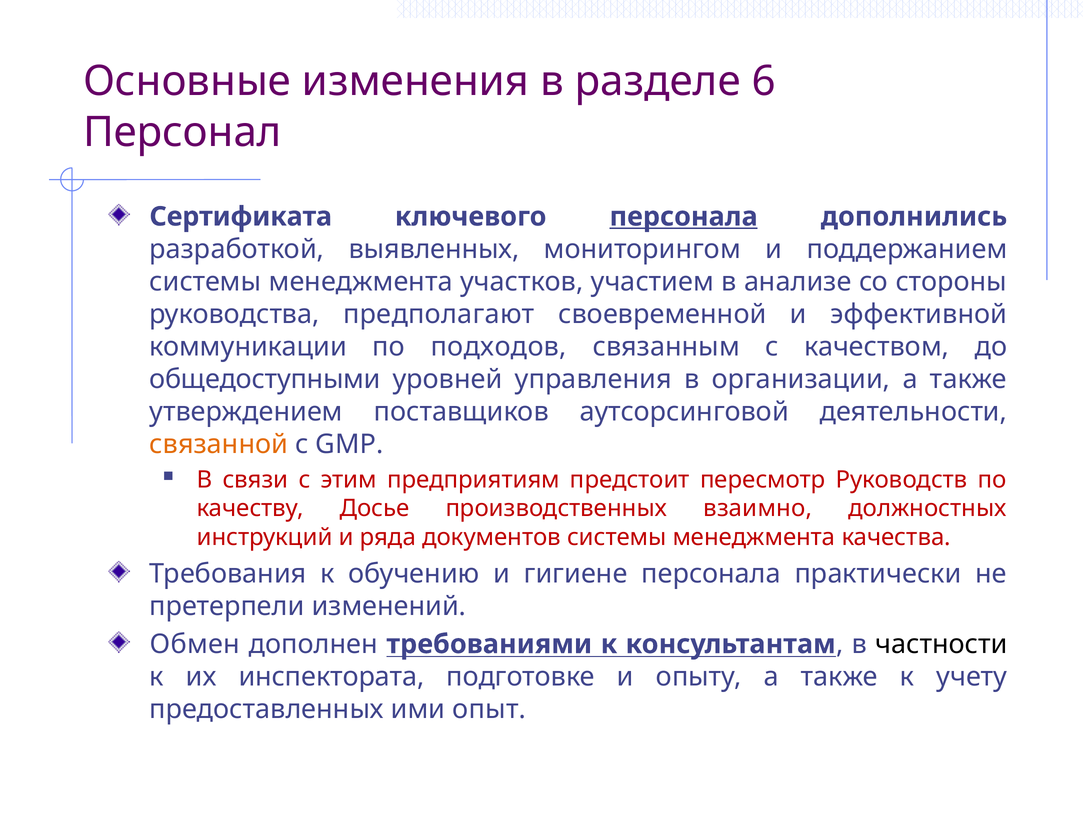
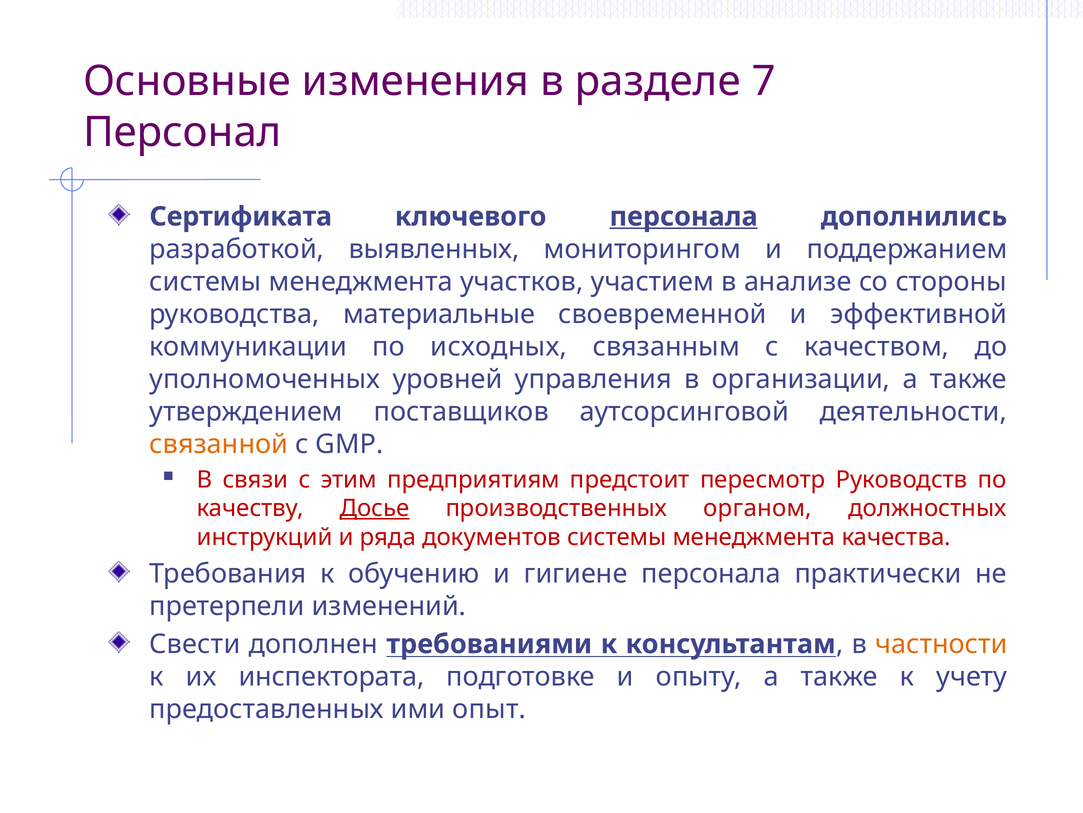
6: 6 -> 7 (764, 81)
предполагают: предполагают -> материальные (439, 314)
подходов: подходов -> исходных (499, 346)
общедоступными: общедоступными -> уполномоченных (265, 379)
Досье underline: none -> present (375, 508)
взаимно: взаимно -> органом (758, 508)
Обмен: Обмен -> Свести (195, 644)
частности colour: black -> orange (941, 644)
